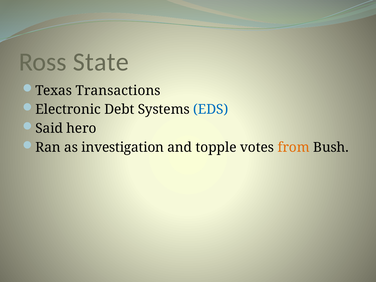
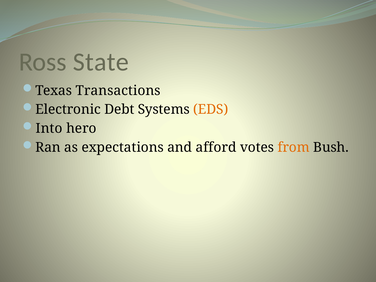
EDS colour: blue -> orange (211, 110)
Said: Said -> Into (49, 129)
investigation: investigation -> expectations (123, 148)
topple: topple -> afford (216, 148)
